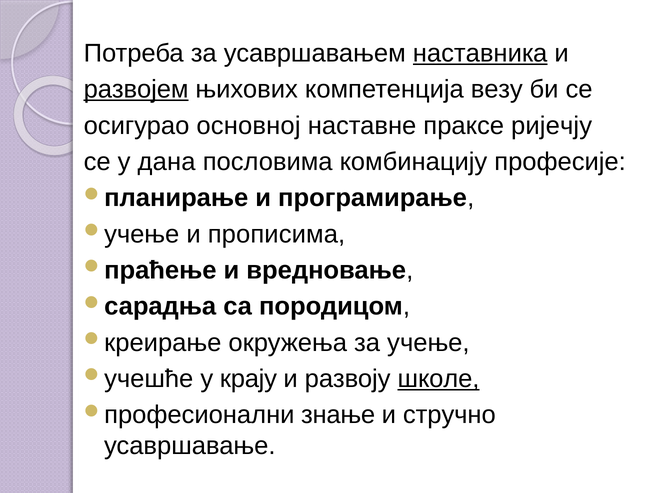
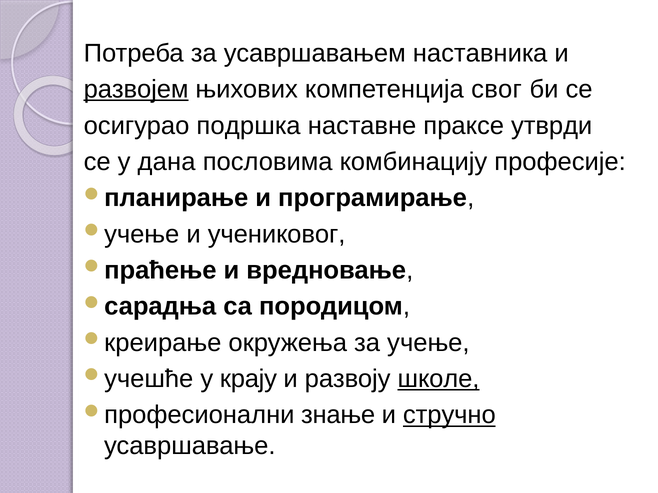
наставника underline: present -> none (480, 53)
везу: везу -> свог (497, 90)
основној: основној -> подршка (248, 126)
ријечју: ријечју -> утврди (552, 126)
прописима: прописима -> учениковог (277, 234)
стручно underline: none -> present (449, 415)
